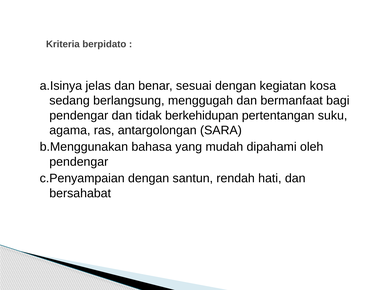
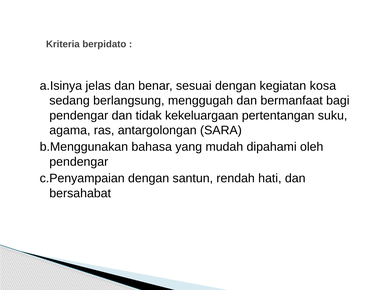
berkehidupan: berkehidupan -> kekeluargaan (202, 115)
